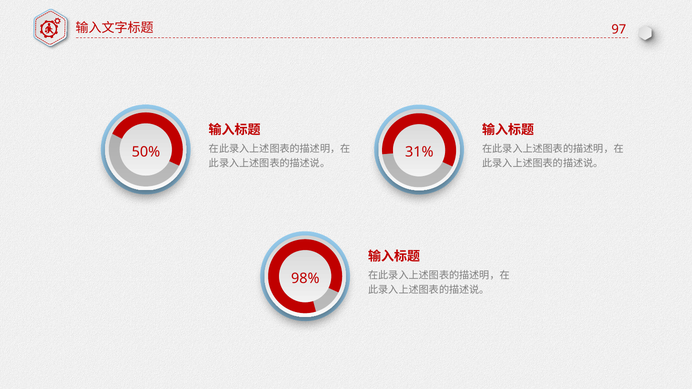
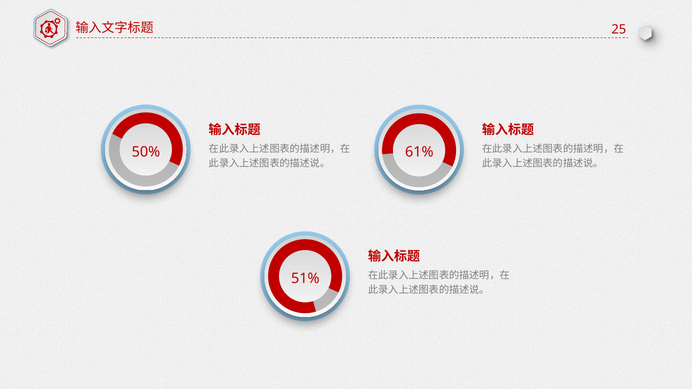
97: 97 -> 25 (619, 29)
31%: 31% -> 61% (419, 152)
98%: 98% -> 51% (305, 279)
